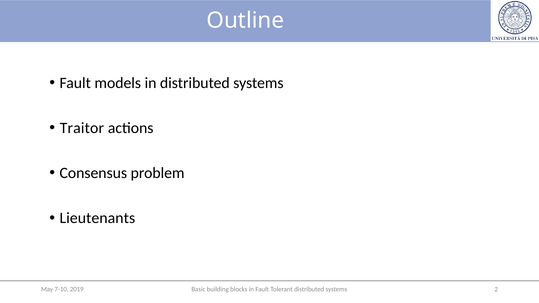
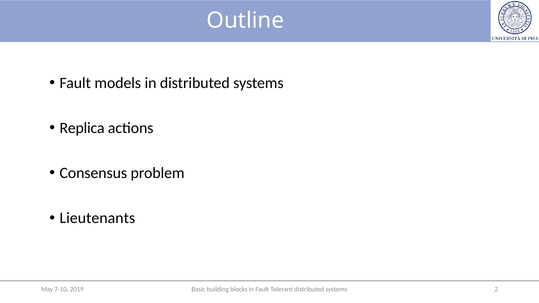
Traitor: Traitor -> Replica (82, 128)
